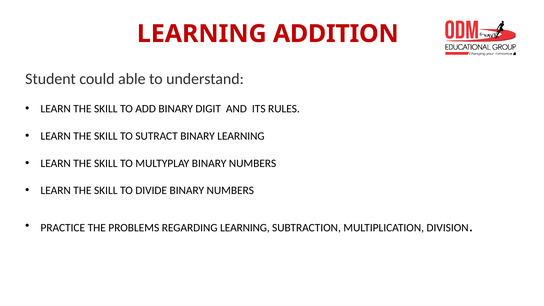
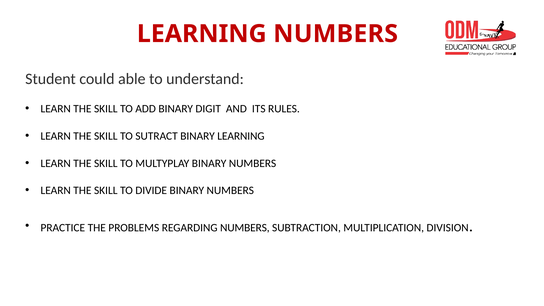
LEARNING ADDITION: ADDITION -> NUMBERS (336, 34)
REGARDING LEARNING: LEARNING -> NUMBERS (245, 228)
